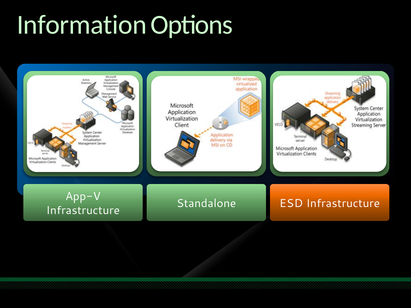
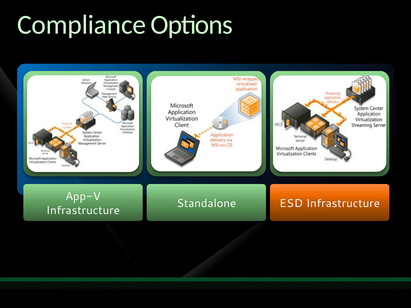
Information: Information -> Compliance (82, 25)
